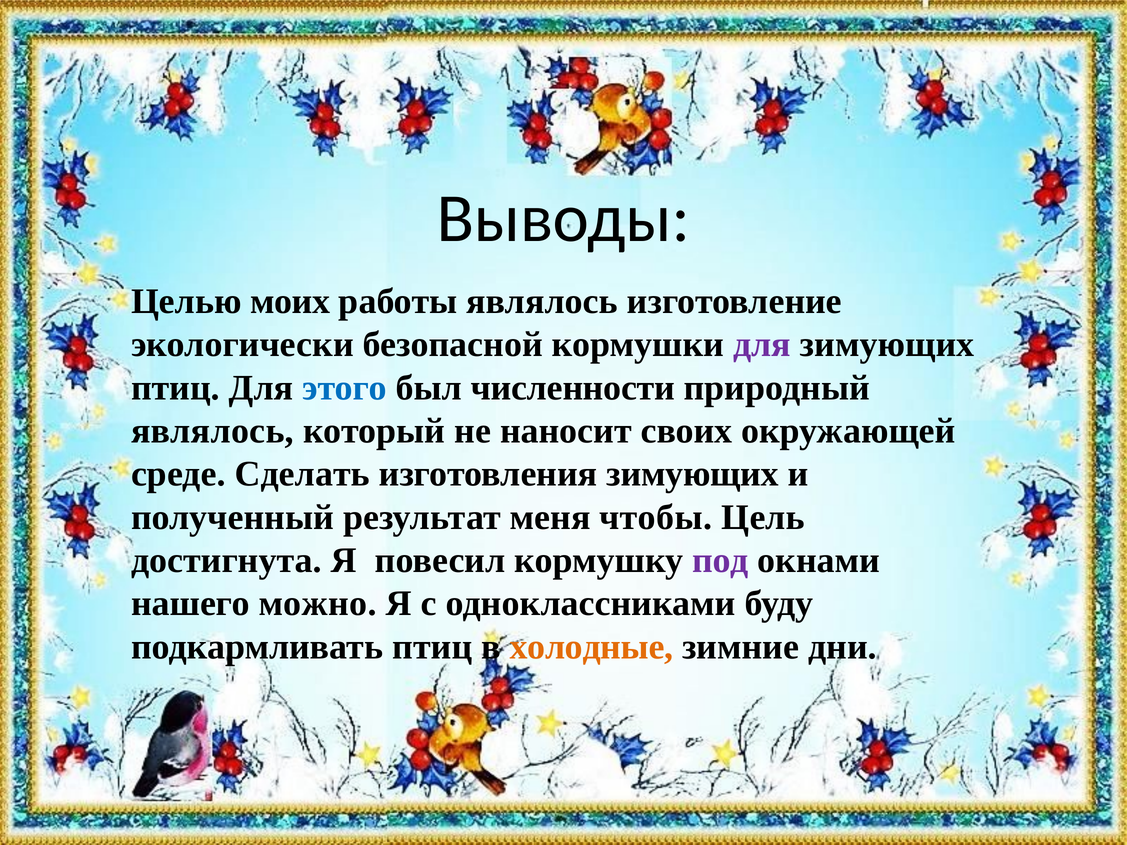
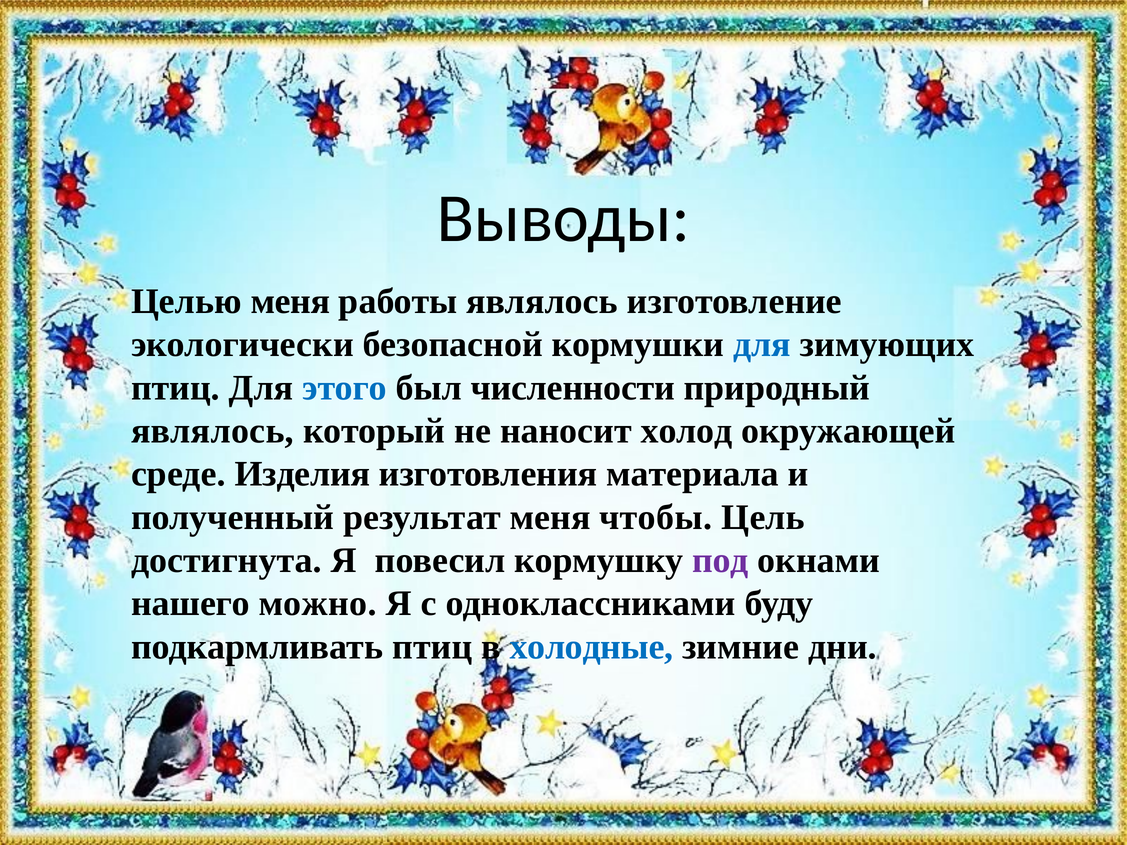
Целью моих: моих -> меня (290, 302)
для colour: purple -> blue (762, 345)
своих: своих -> холод (687, 431)
Сделать: Сделать -> Изделия (302, 474)
изготовления зимующих: зимующих -> материала (693, 474)
холодные colour: orange -> blue (591, 647)
